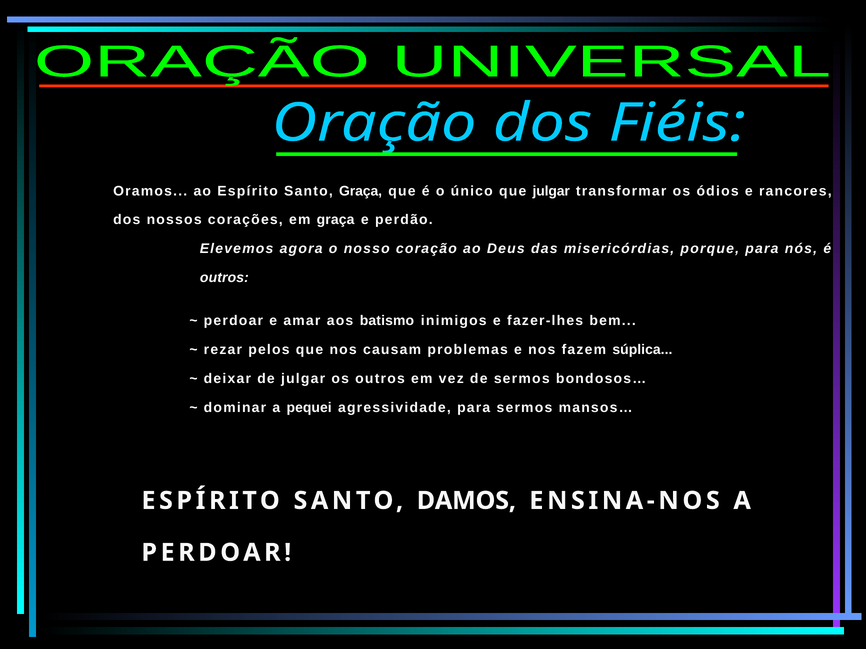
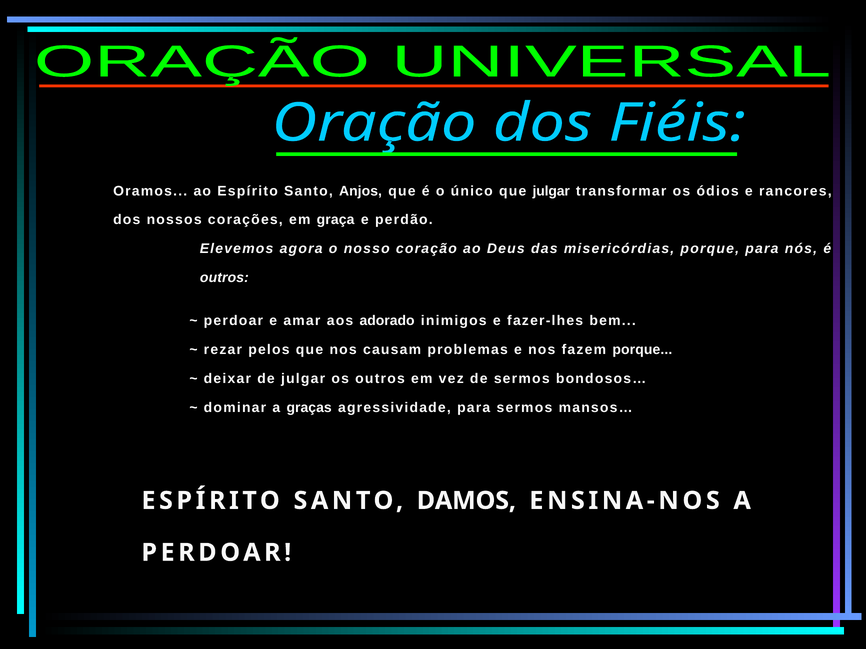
Santo Graça: Graça -> Anjos (360, 191)
batismo: batismo -> adorado (387, 321)
fazem súplica: súplica -> porque (642, 350)
pequei: pequei -> graças (309, 408)
